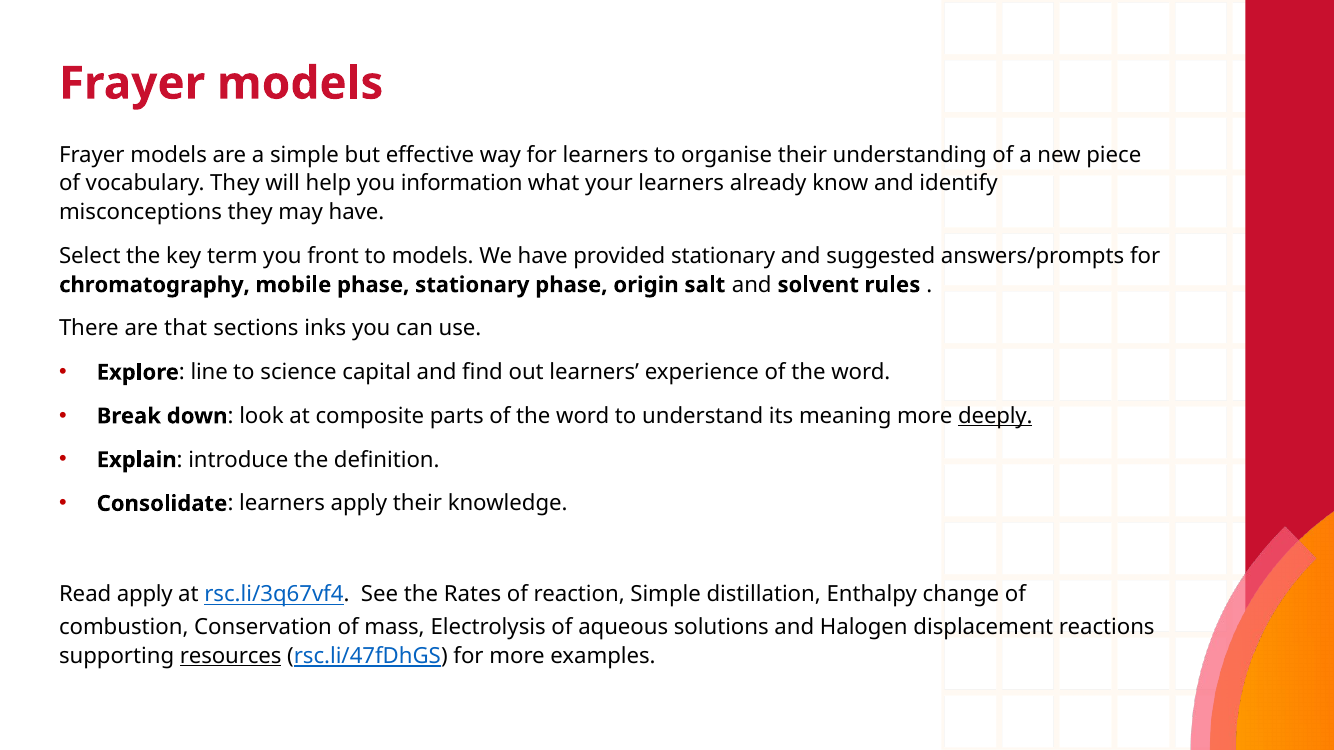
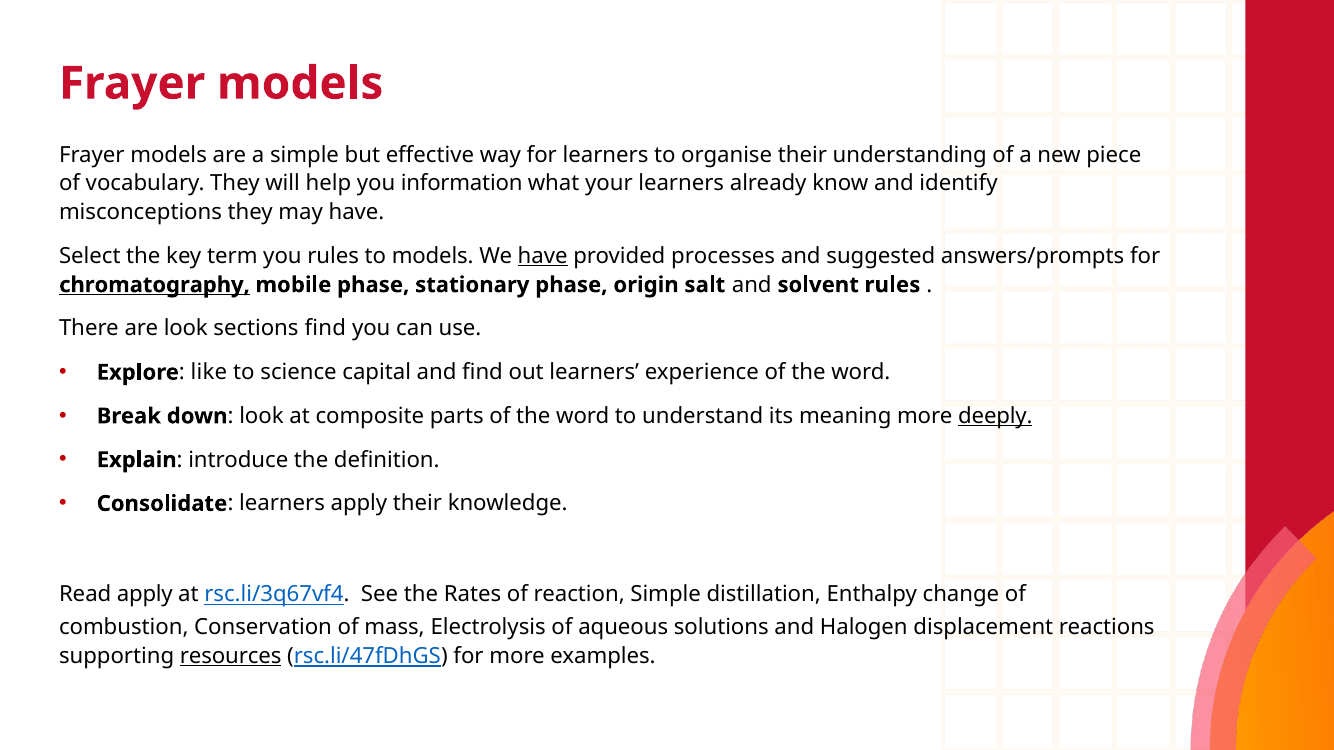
you front: front -> rules (333, 256)
have underline: none -> present (543, 256)
provided stationary: stationary -> processes (723, 256)
chromatography underline: none -> present (154, 285)
are that: that -> look (186, 329)
sections inks: inks -> find (325, 329)
line: line -> like (209, 373)
